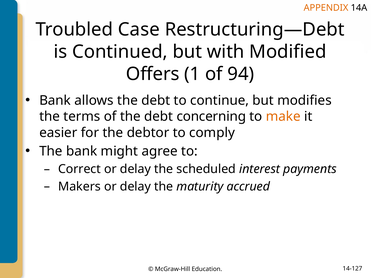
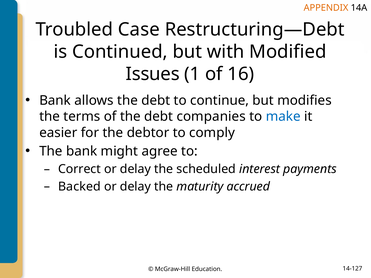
Offers: Offers -> Issues (153, 74)
94: 94 -> 16 (241, 74)
concerning: concerning -> companies (211, 117)
make colour: orange -> blue (283, 117)
Makers: Makers -> Backed (79, 187)
